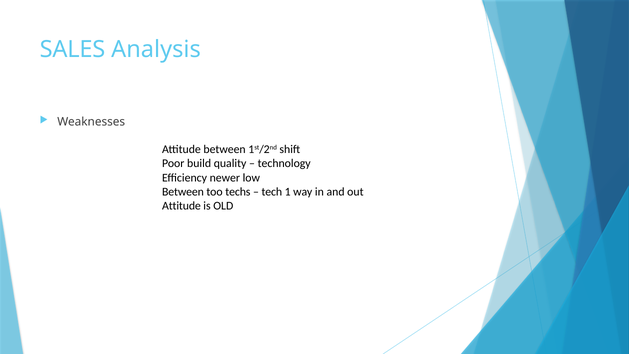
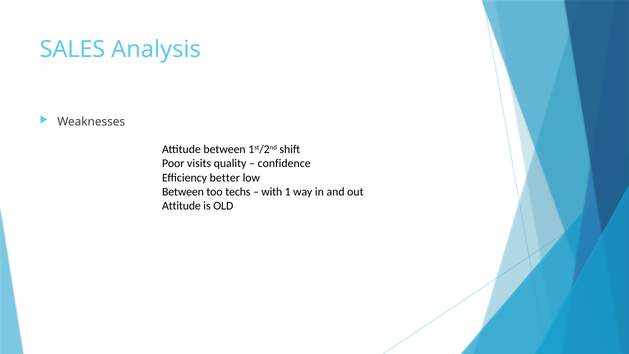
build: build -> visits (199, 163)
technology: technology -> confidence (284, 163)
newer: newer -> better (225, 178)
tech: tech -> with (272, 192)
